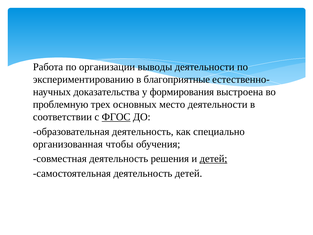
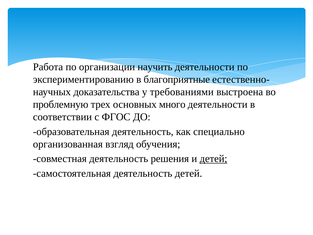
выводы: выводы -> научить (155, 67)
формирования: формирования -> требованиями (182, 92)
место: место -> много (172, 104)
ФГОС underline: present -> none (116, 117)
чтобы: чтобы -> взгляд (119, 144)
